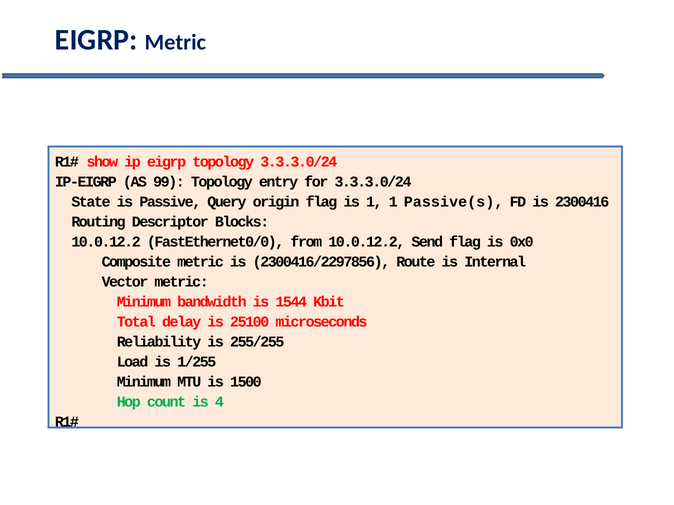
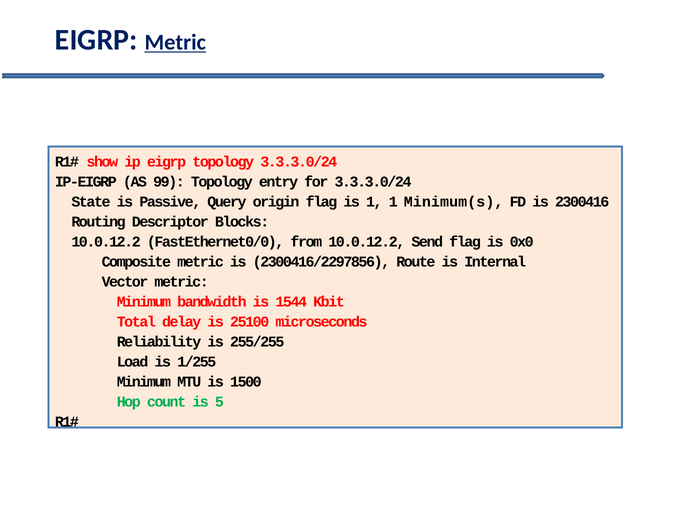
Metric underline: none -> present (175, 42)
Passive(s: Passive(s -> Minimum(s (454, 202)
4: 4 -> 5 (219, 402)
